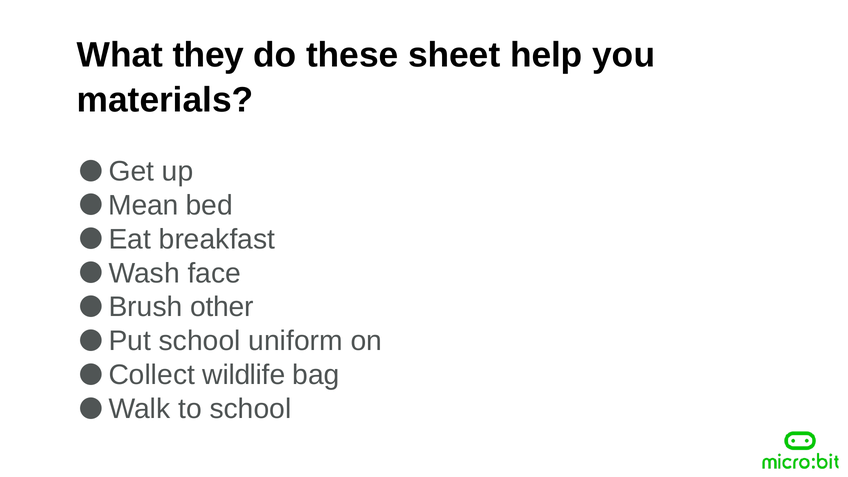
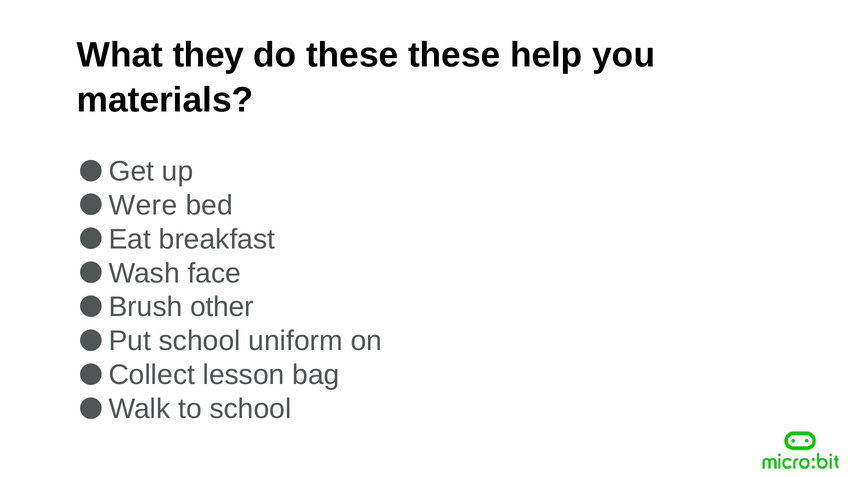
these sheet: sheet -> these (454, 55)
Mean: Mean -> Were (143, 205)
wildlife: wildlife -> lesson (244, 375)
